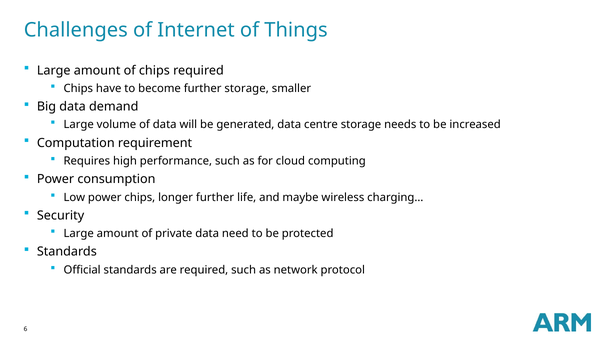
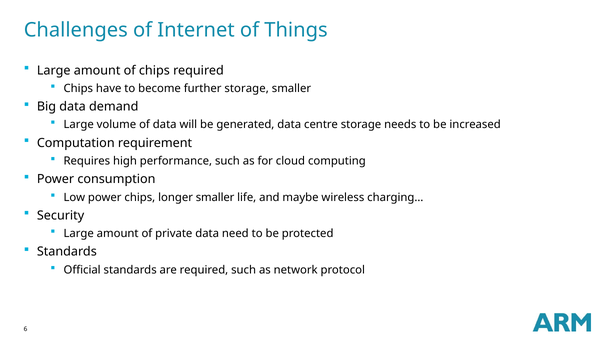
longer further: further -> smaller (215, 197)
